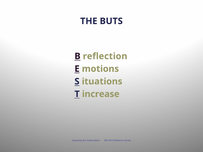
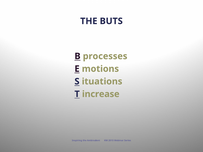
reflection: reflection -> processes (105, 56)
